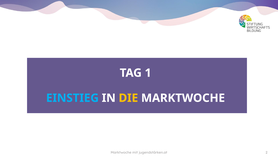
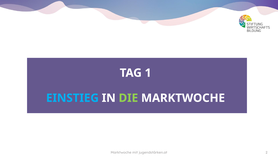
DIE colour: yellow -> light green (128, 98)
